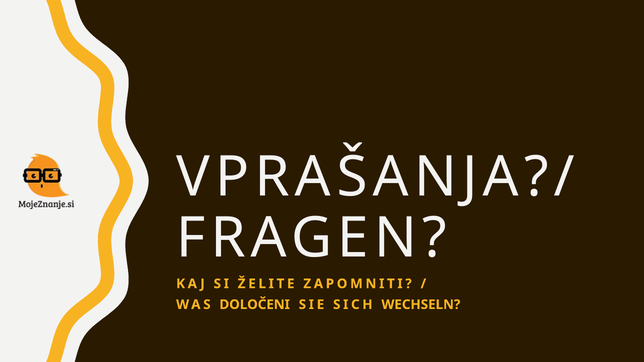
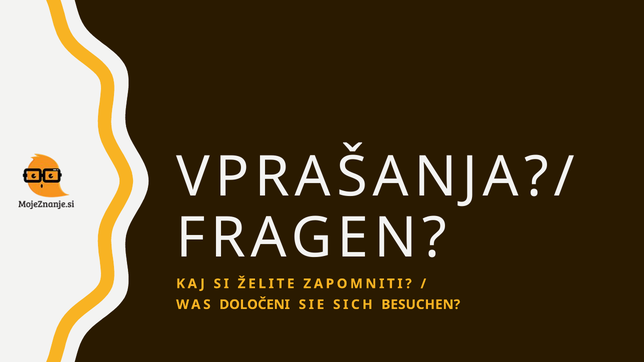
WECHSELN: WECHSELN -> BESUCHEN (421, 305)
